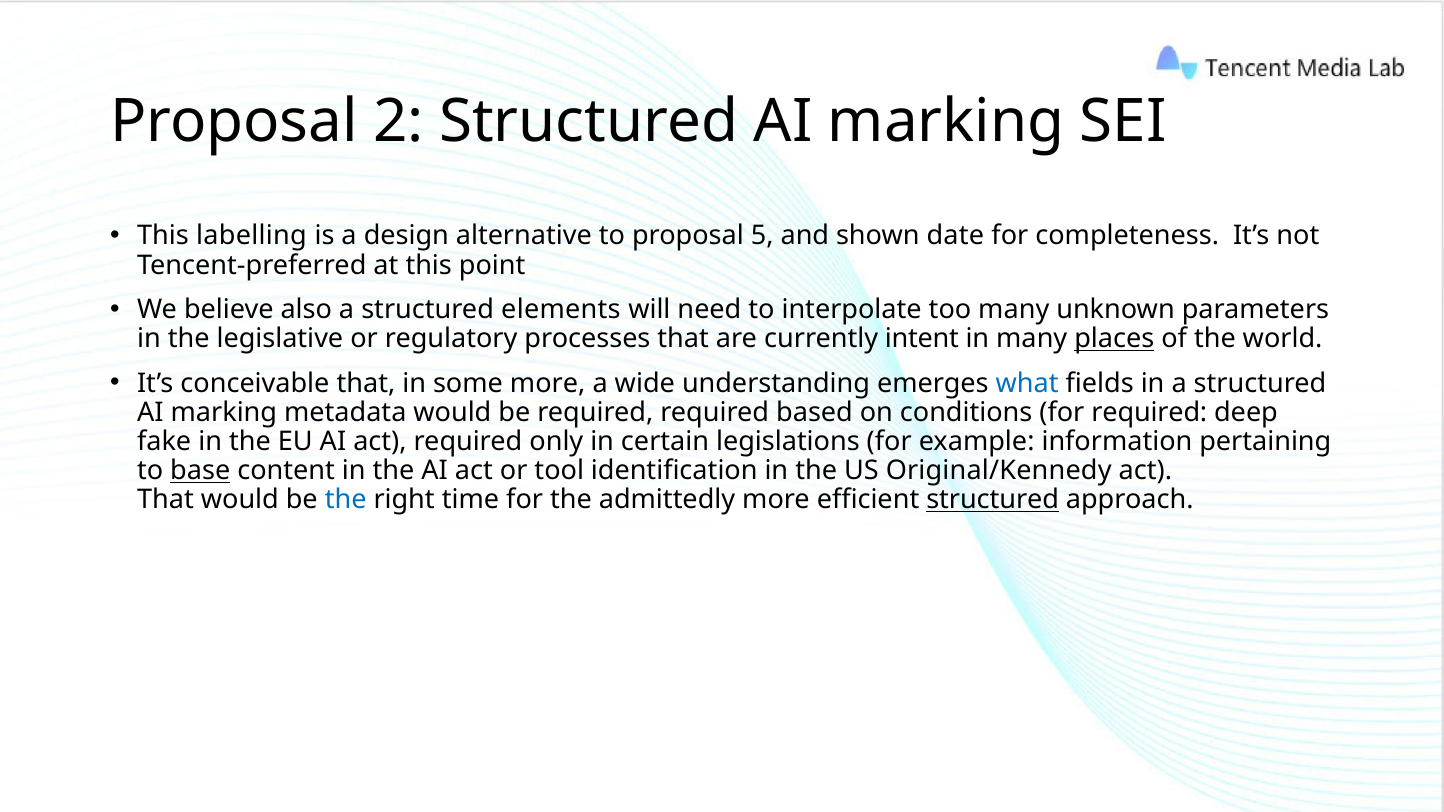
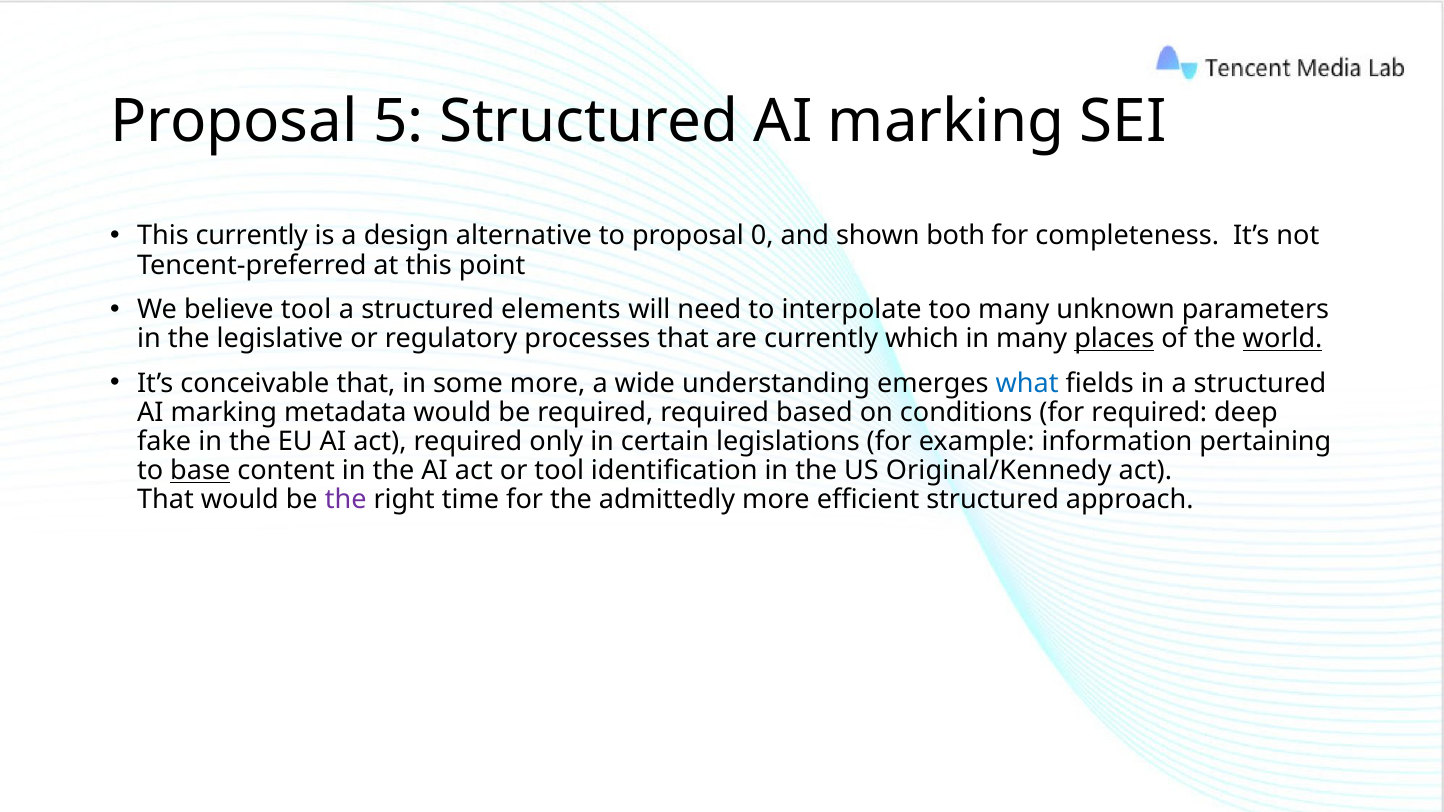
2: 2 -> 5 (398, 121)
This labelling: labelling -> currently (252, 236)
5: 5 -> 0 (762, 236)
date: date -> both (956, 236)
believe also: also -> tool (306, 310)
intent: intent -> which (922, 339)
world underline: none -> present (1283, 339)
the colour: blue -> purple (346, 500)
structured underline: present -> none (993, 500)
